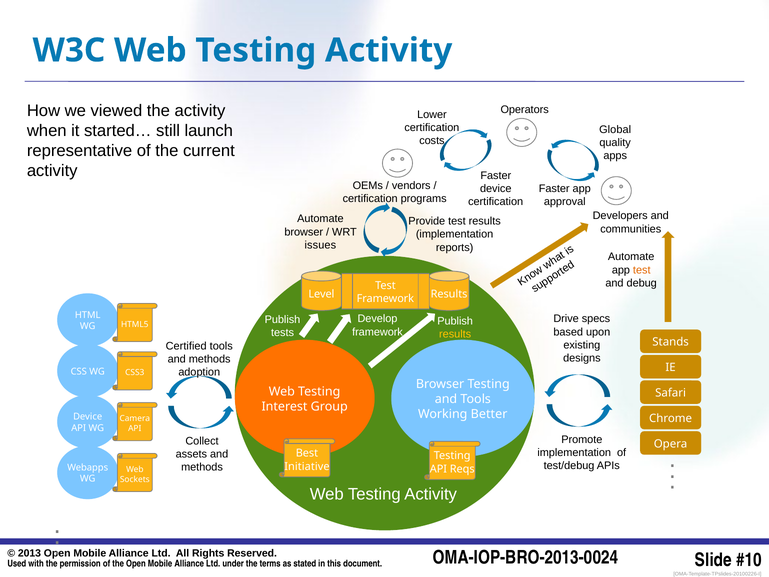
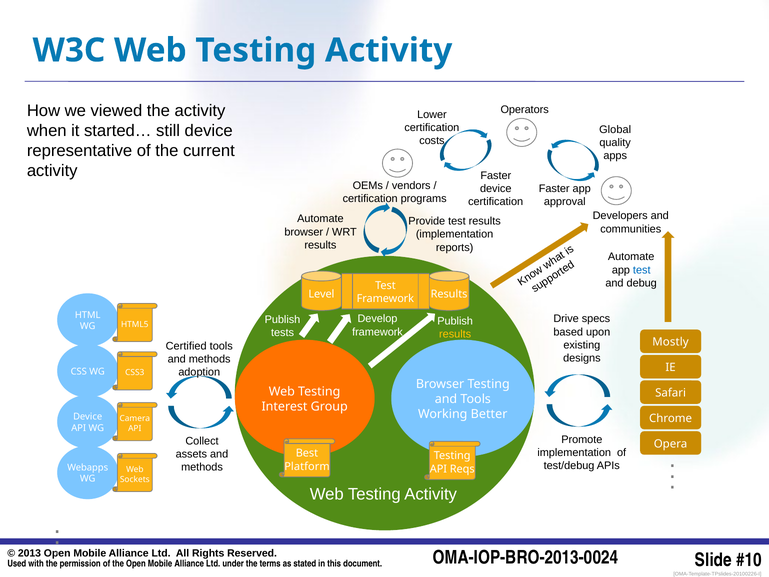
still launch: launch -> device (209, 131)
issues: issues -> results (320, 245)
test colour: orange -> blue (642, 270)
Stands: Stands -> Mostly (671, 342)
Initiative: Initiative -> Platform (307, 466)
